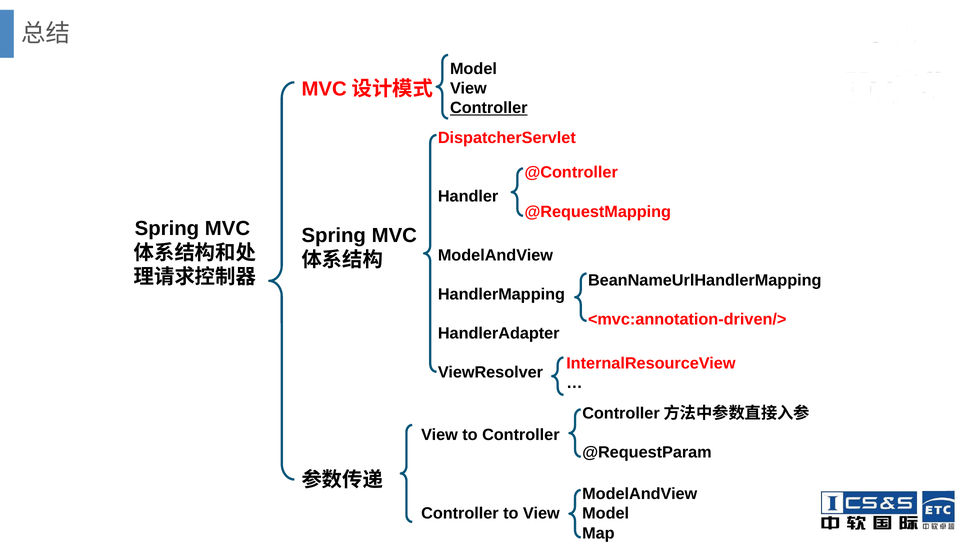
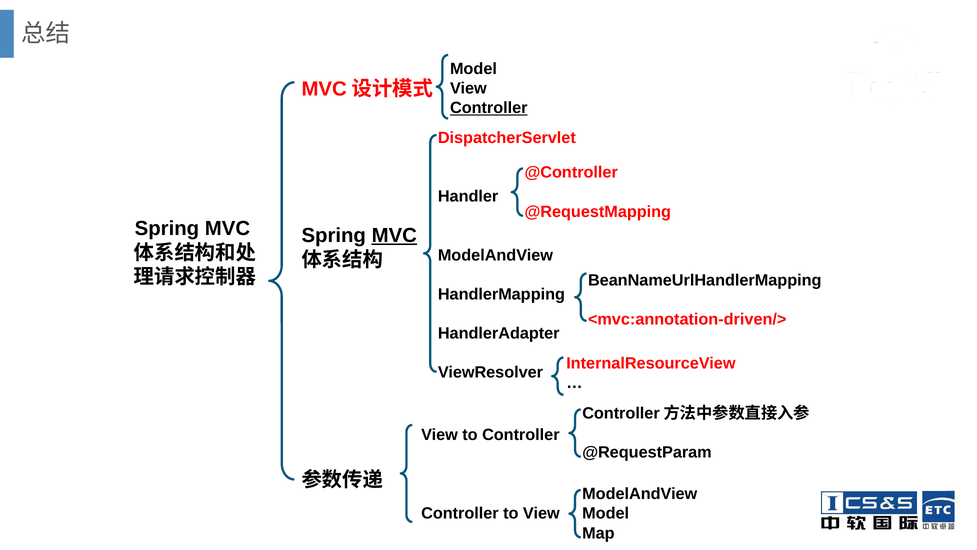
MVC underline: none -> present (394, 235)
